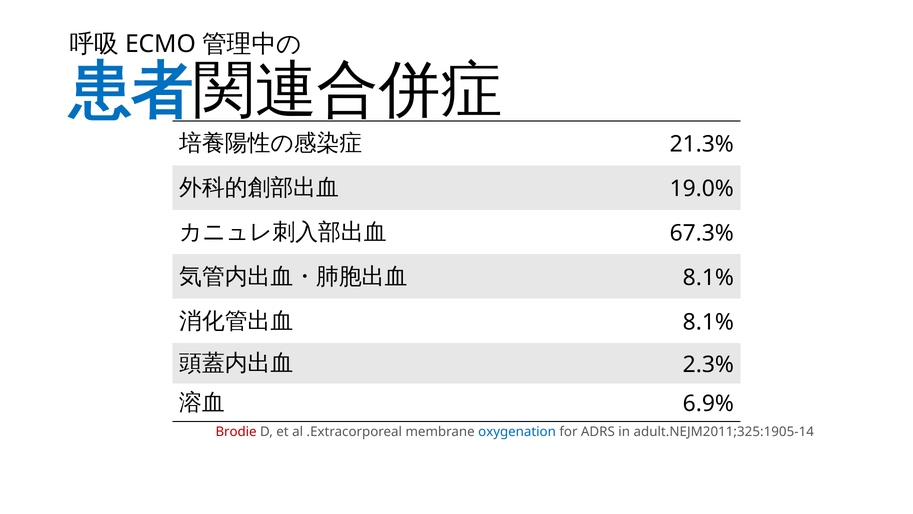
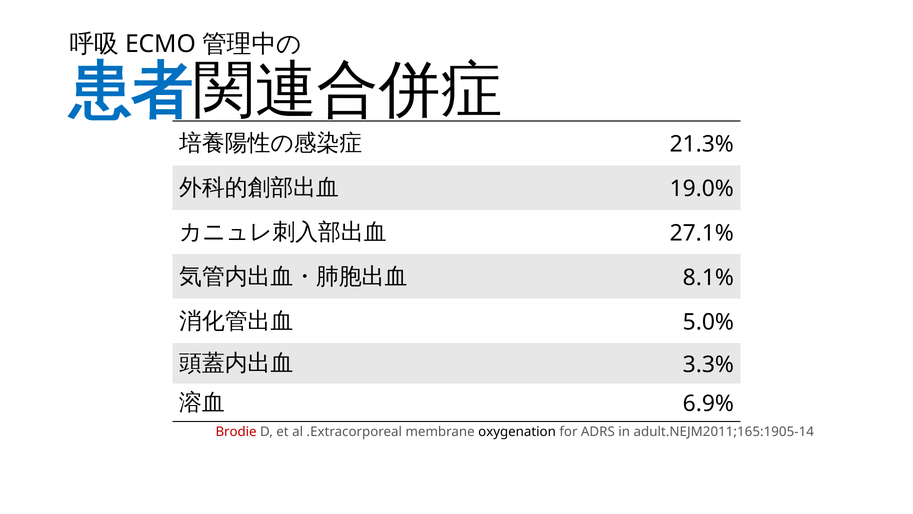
67.3%: 67.3% -> 27.1% (702, 233)
8.1%: 8.1% -> 5.0% (708, 322)
2.3%: 2.3% -> 3.3% (708, 364)
oxygenation colour: blue -> black (517, 432)
adult.NEJM2011;325:1905-14: adult.NEJM2011;325:1905-14 -> adult.NEJM2011;165:1905-14 (724, 432)
